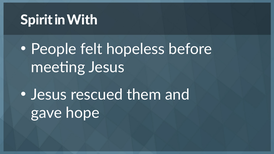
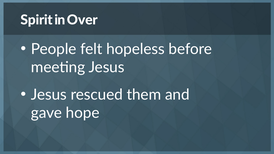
With: With -> Over (82, 20)
